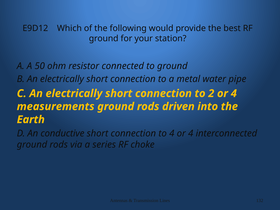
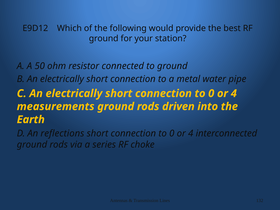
2: 2 -> 0 (211, 93)
conductive: conductive -> reflections (62, 133)
4: 4 -> 0 (172, 133)
